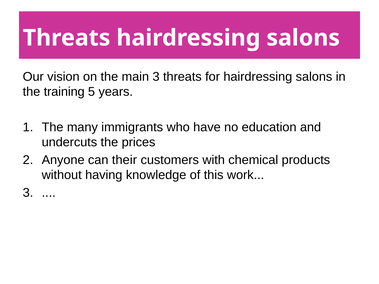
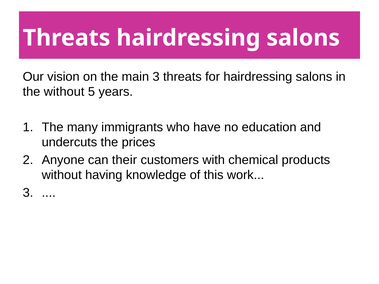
the training: training -> without (64, 92)
